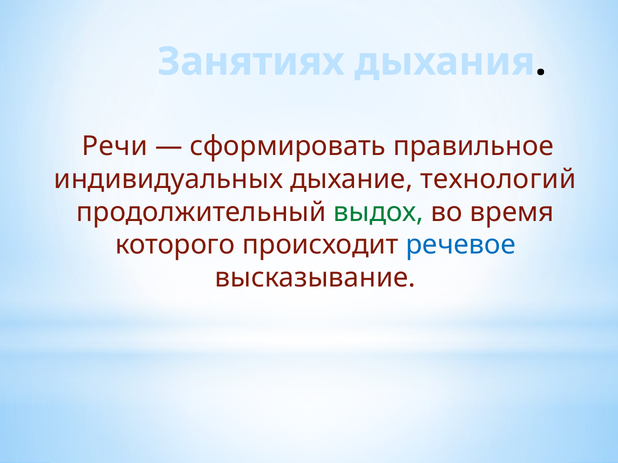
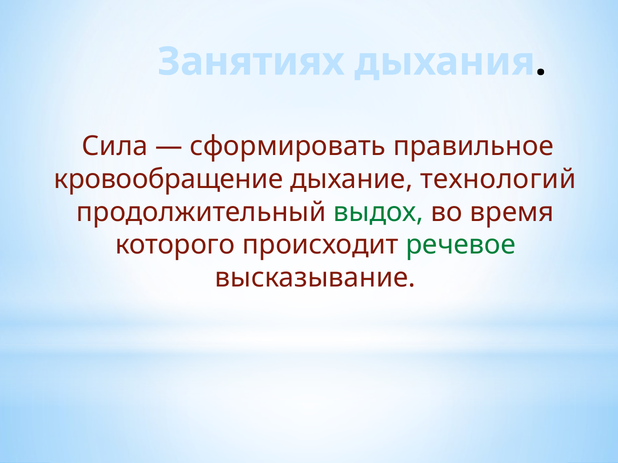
Речи: Речи -> Сила (115, 146)
индивидуальных: индивидуальных -> кровообращение (169, 179)
речевое colour: blue -> green (461, 245)
